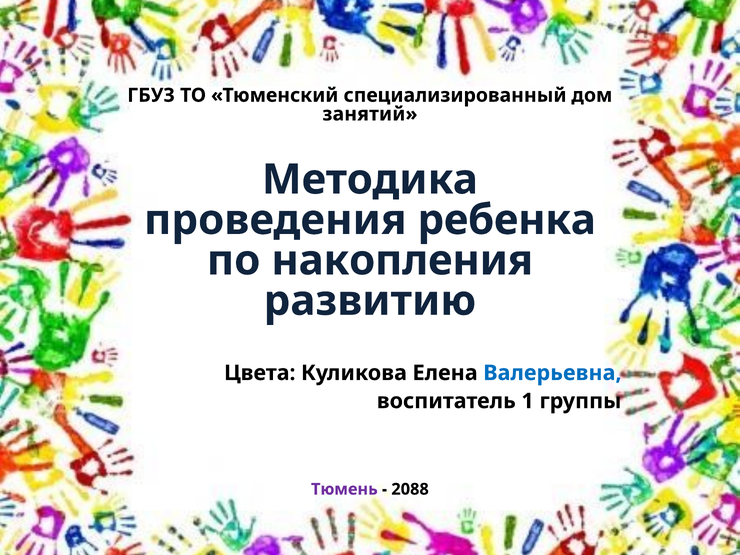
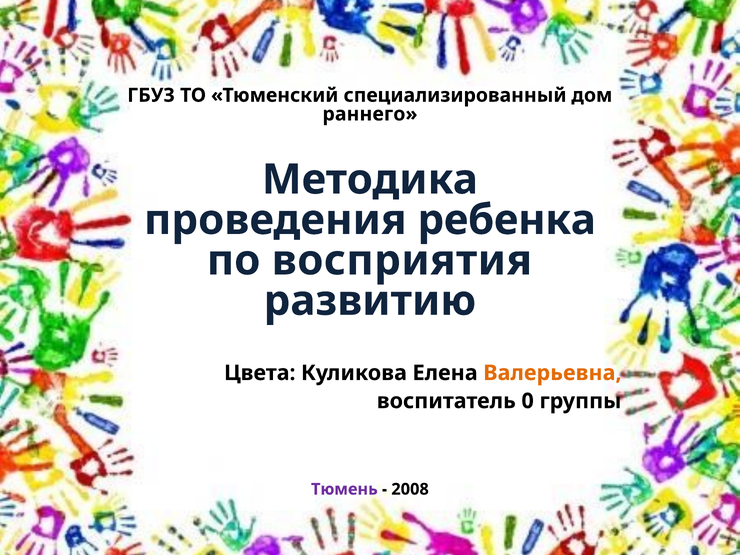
занятий: занятий -> раннего (370, 114)
накопления: накопления -> восприятия (402, 261)
Валерьевна colour: blue -> orange (552, 373)
1: 1 -> 0 (528, 401)
2088: 2088 -> 2008 (410, 489)
